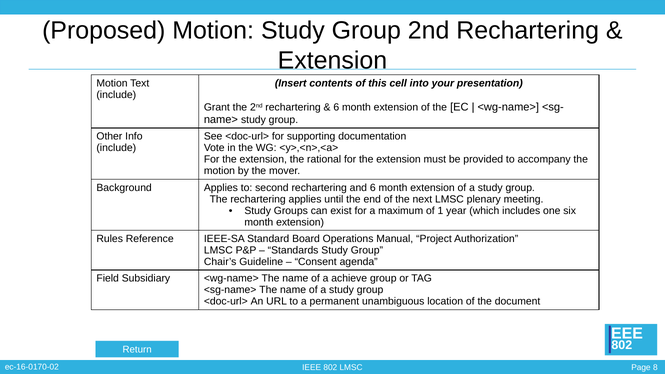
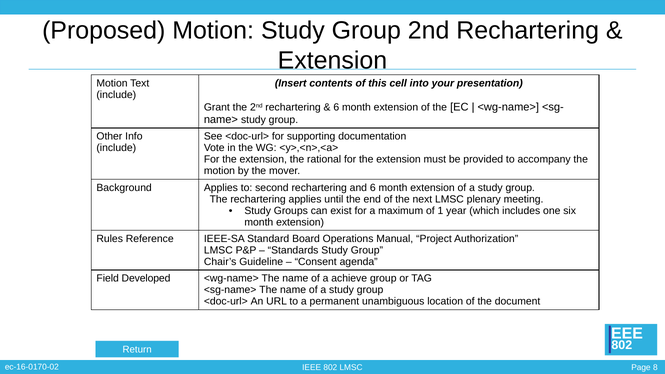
Subsidiary: Subsidiary -> Developed (146, 278)
